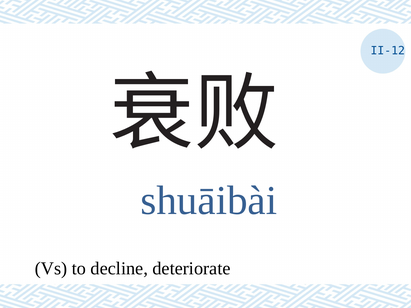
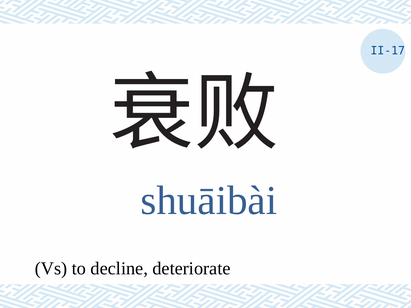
II-12: II-12 -> II-17 (388, 51)
